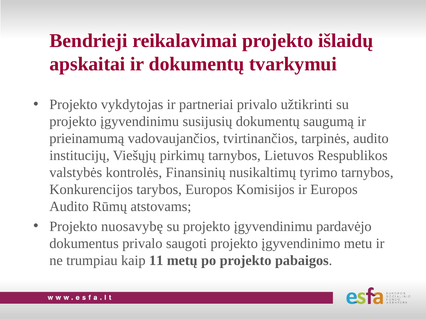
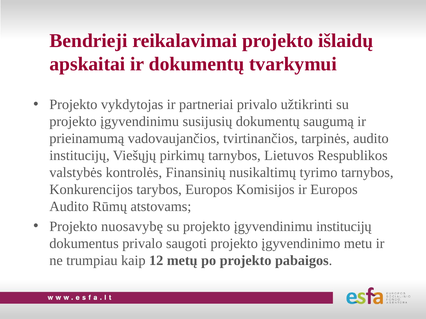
įgyvendinimu pardavėjo: pardavėjo -> institucijų (344, 227)
11: 11 -> 12 (156, 261)
